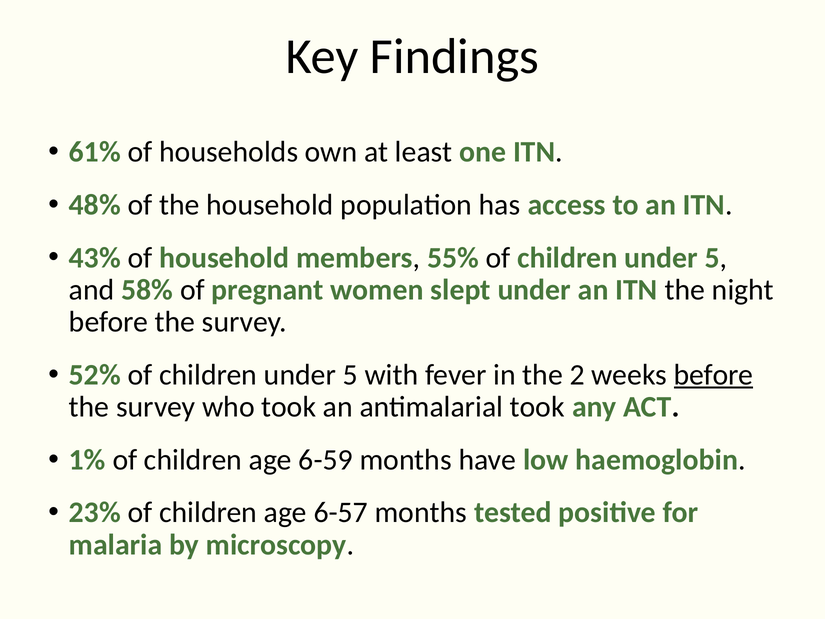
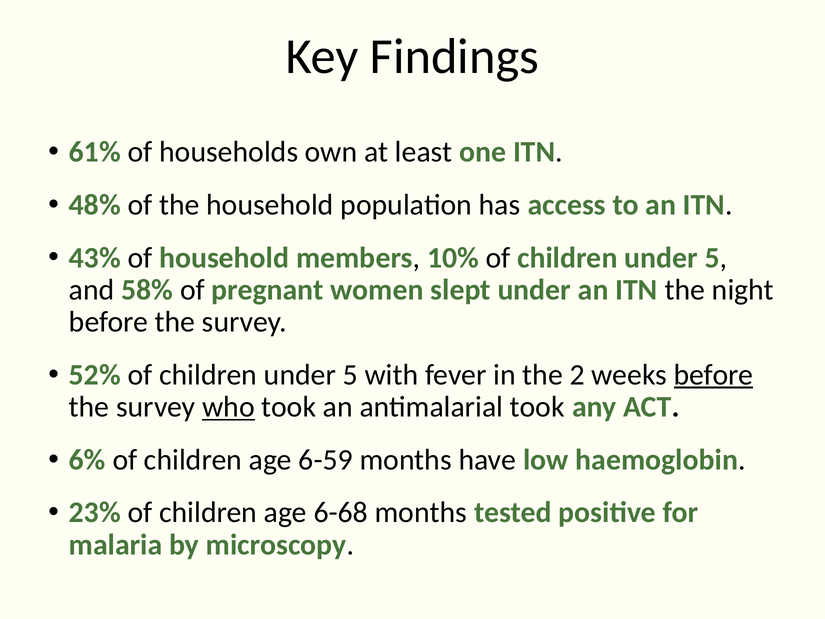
55%: 55% -> 10% (453, 258)
who underline: none -> present (228, 407)
1%: 1% -> 6% (87, 460)
6-57: 6-57 -> 6-68 (341, 512)
